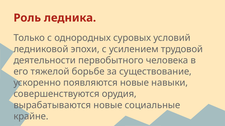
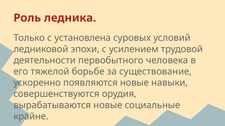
однородных: однородных -> установлена (83, 38)
